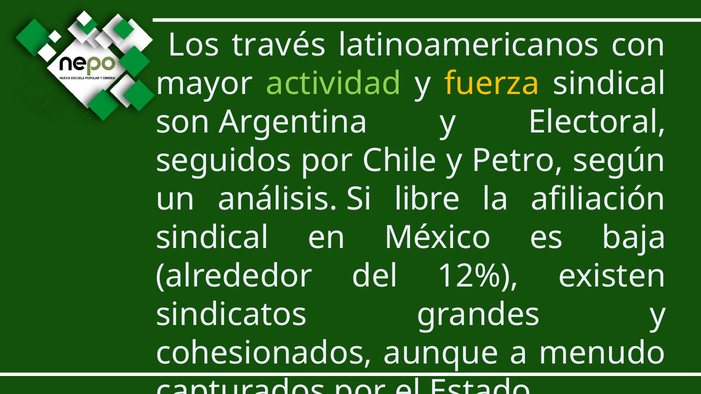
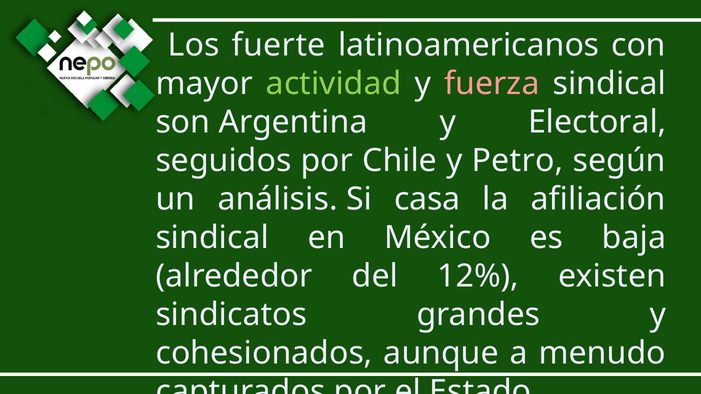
través: través -> fuerte (279, 45)
fuerza colour: yellow -> pink (492, 84)
libre: libre -> casa (427, 199)
